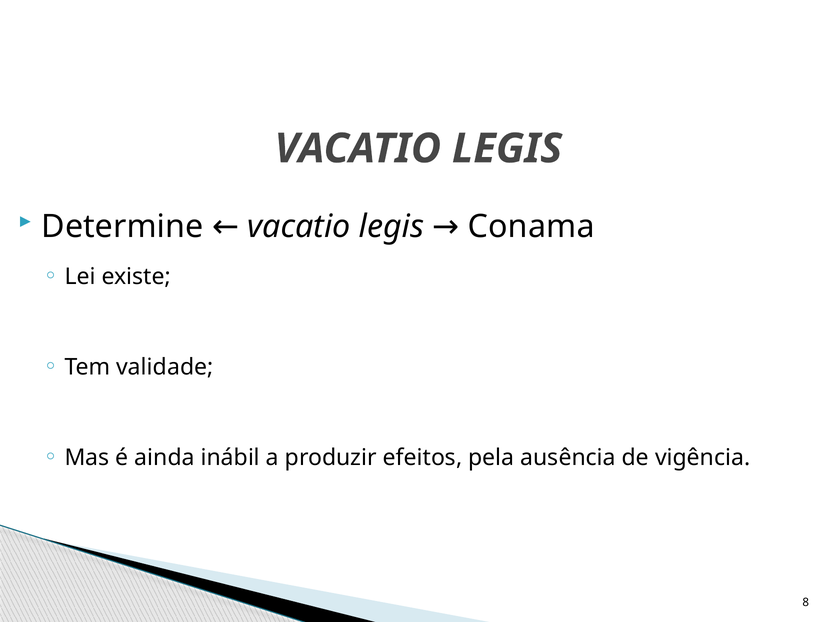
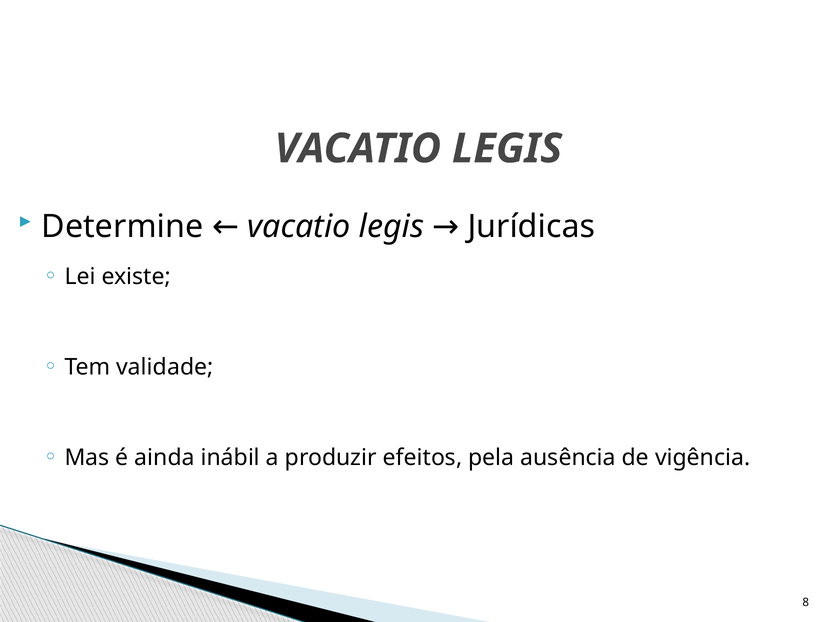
Conama: Conama -> Jurídicas (531, 226)
